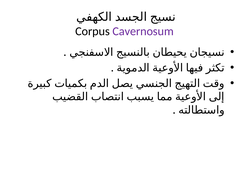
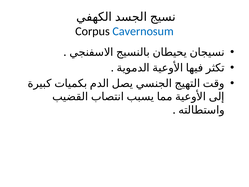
Cavernosum colour: purple -> blue (143, 31)
